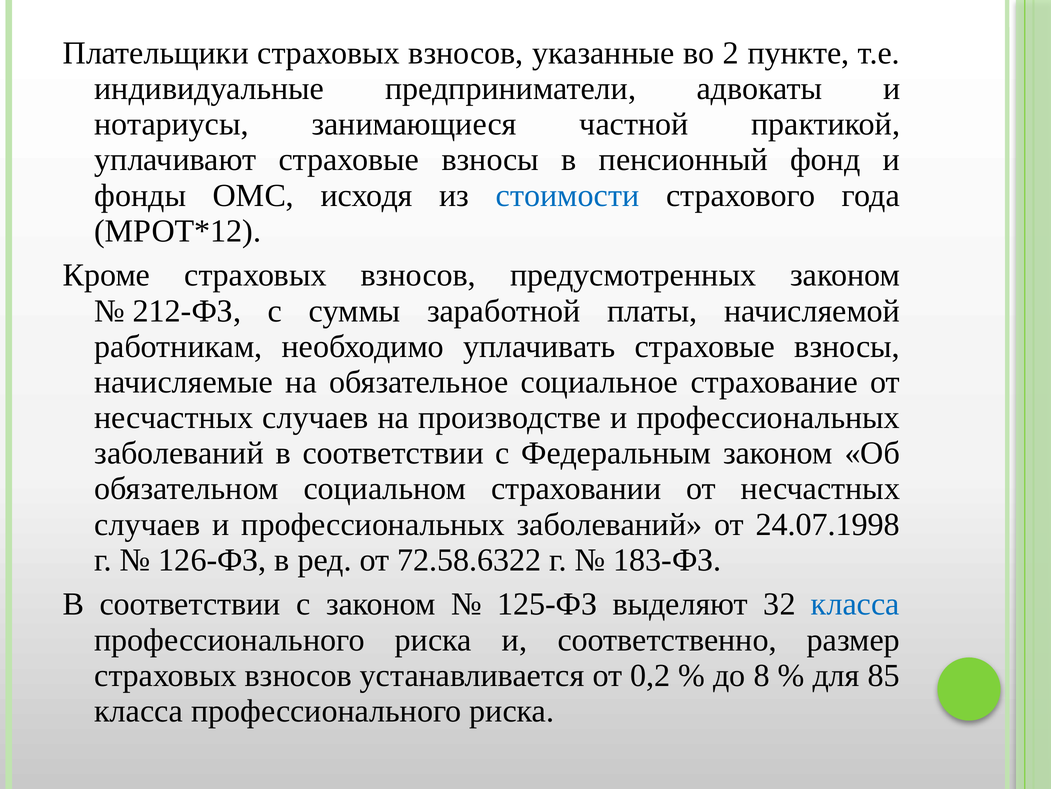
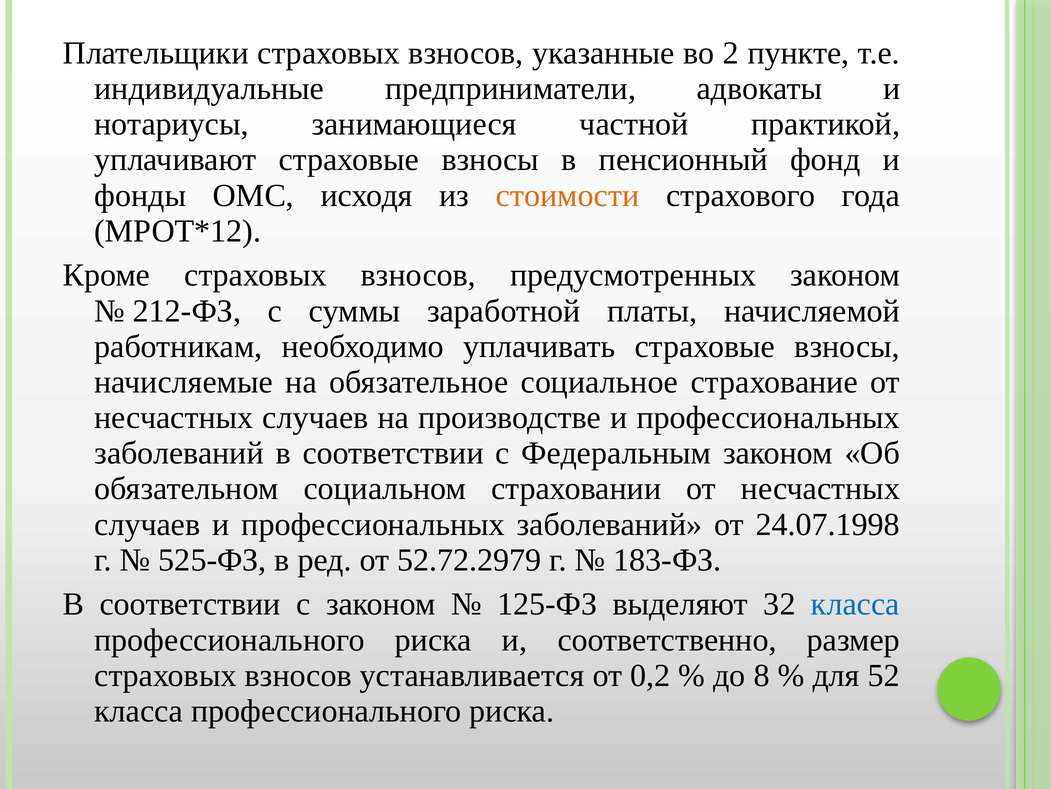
стоимости colour: blue -> orange (568, 195)
126-ФЗ: 126-ФЗ -> 525-ФЗ (212, 559)
72.58.6322: 72.58.6322 -> 52.72.2979 (469, 559)
85: 85 -> 52 (884, 675)
